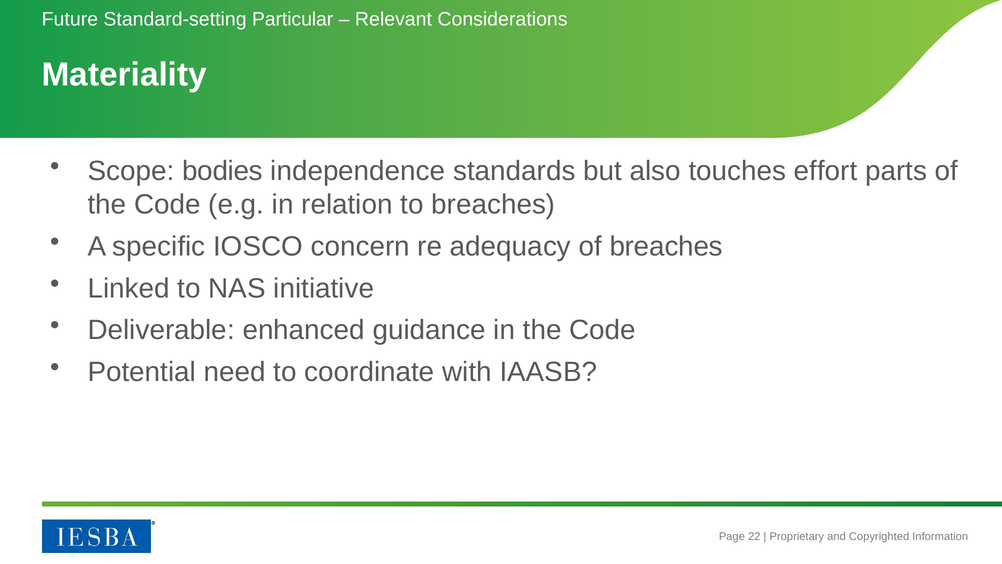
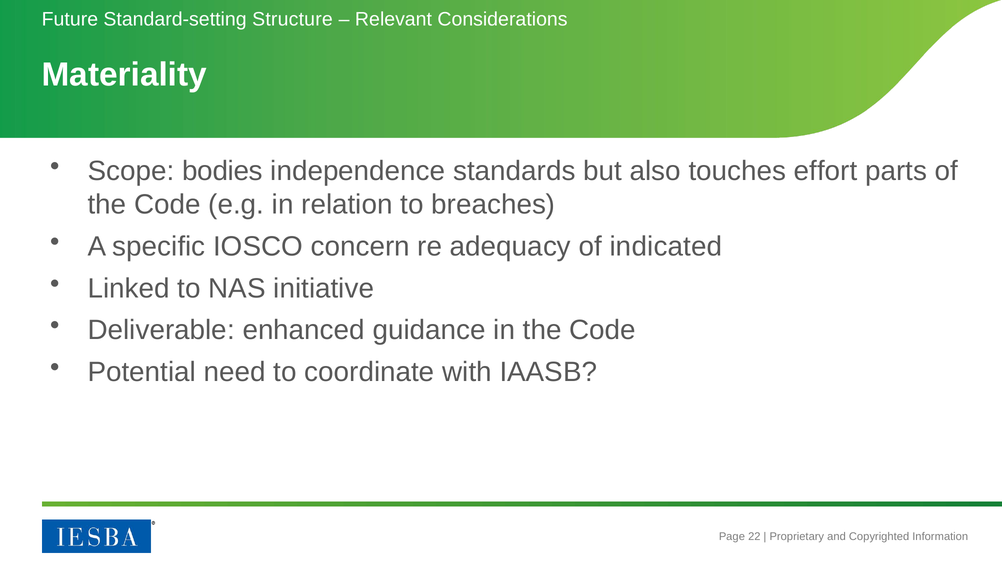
Particular: Particular -> Structure (292, 19)
of breaches: breaches -> indicated (666, 246)
